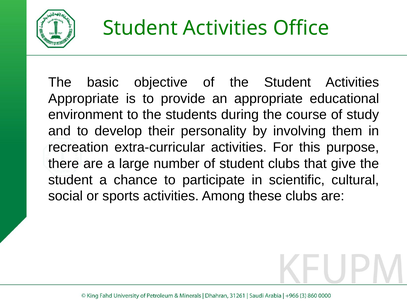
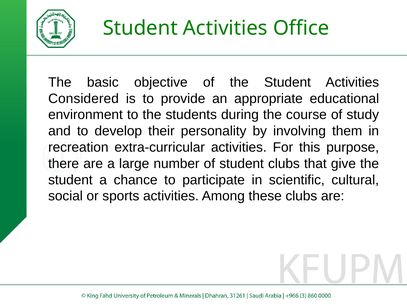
Appropriate: Appropriate -> Considered (84, 99)
